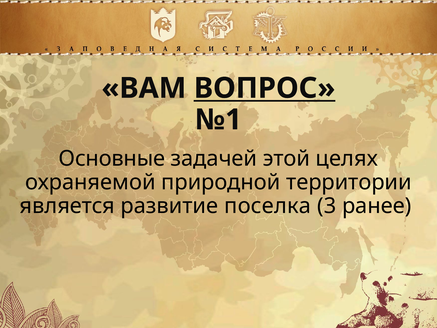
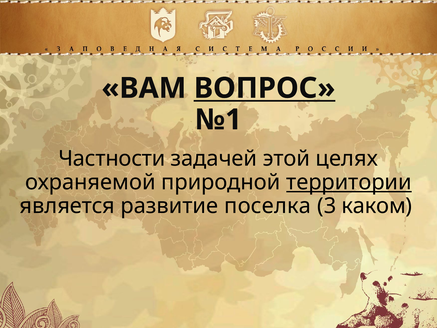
Основные: Основные -> Частности (112, 159)
территории underline: none -> present (349, 182)
ранее: ранее -> каком (377, 206)
